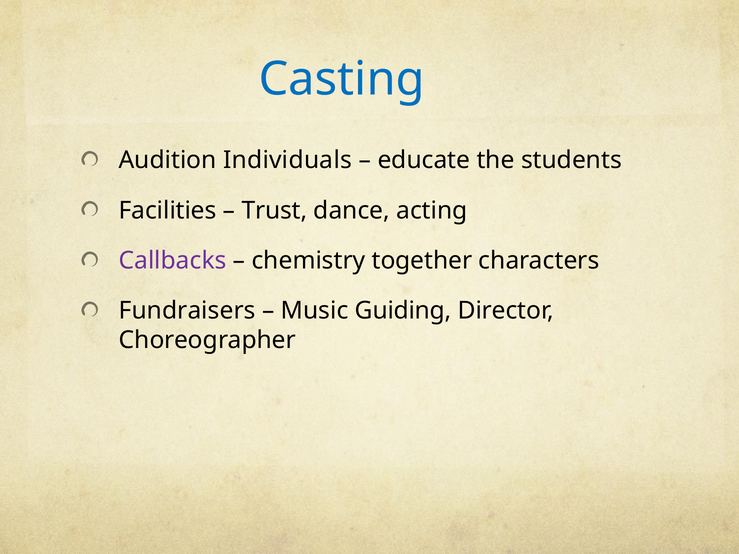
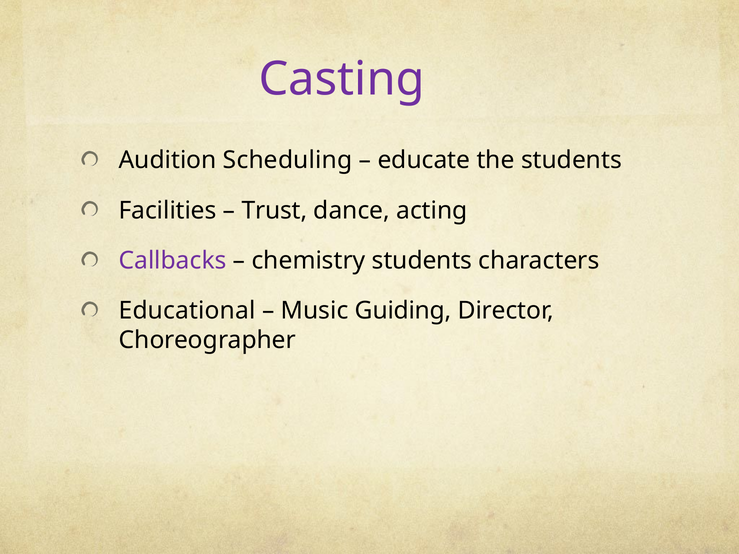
Casting colour: blue -> purple (342, 79)
Individuals: Individuals -> Scheduling (288, 160)
chemistry together: together -> students (422, 261)
Fundraisers: Fundraisers -> Educational (187, 311)
